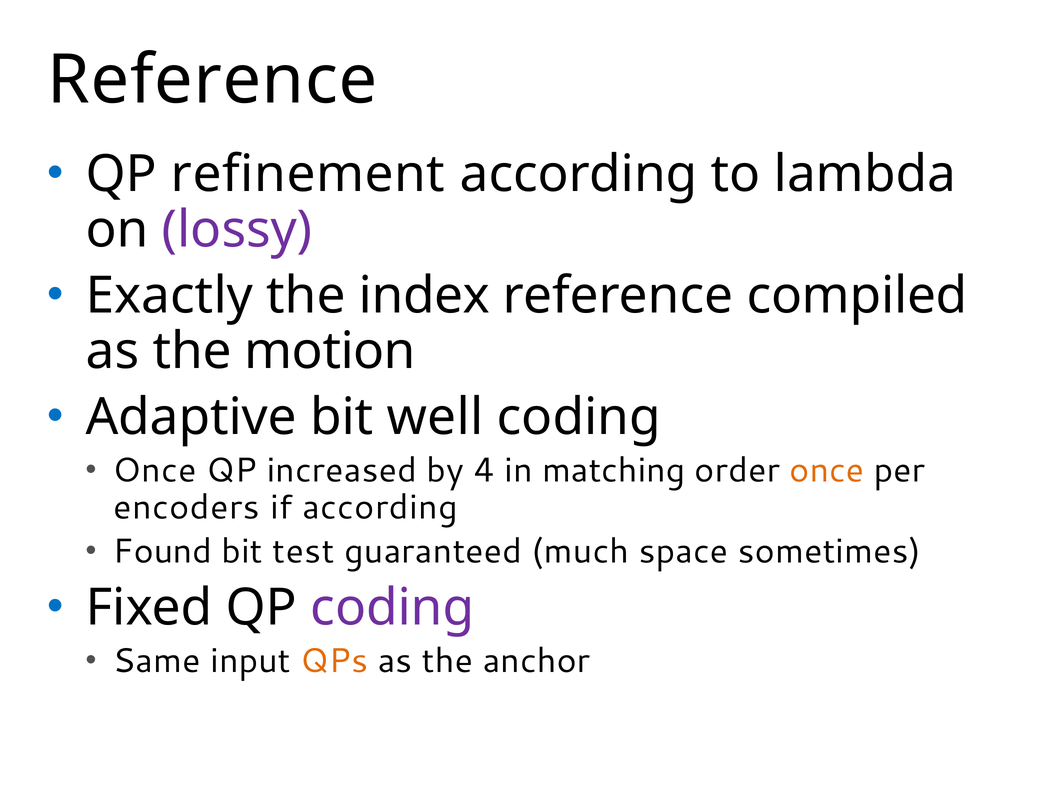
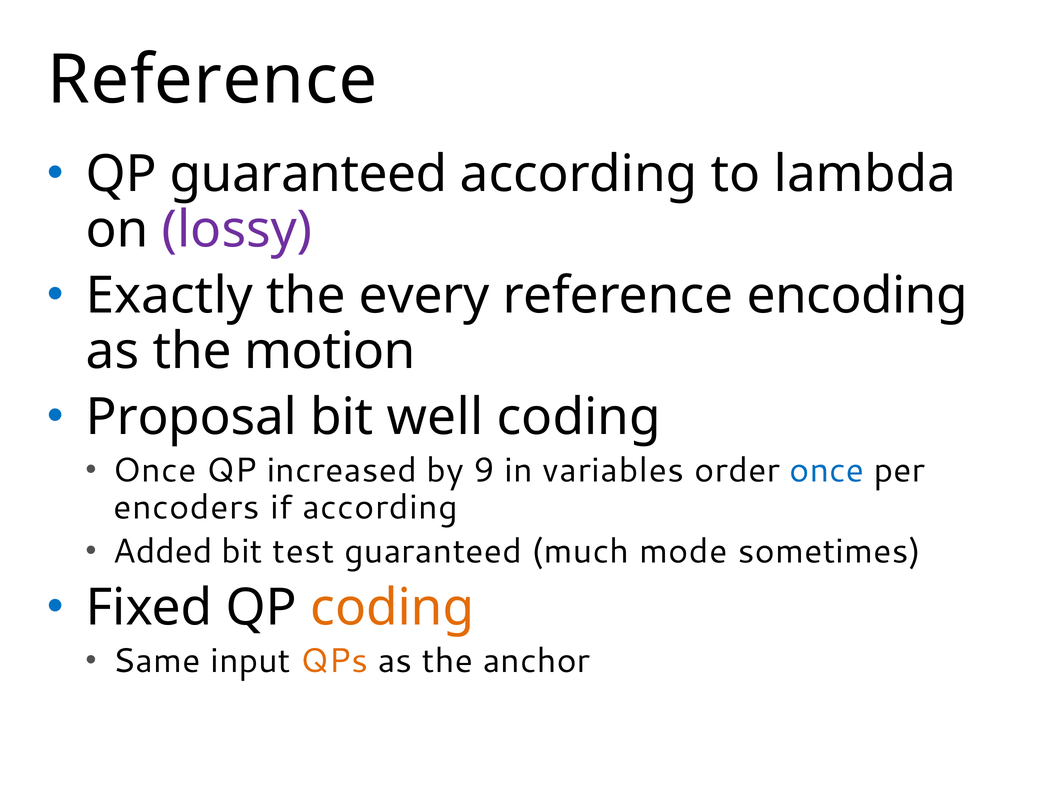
QP refinement: refinement -> guaranteed (308, 174)
index: index -> every (424, 296)
compiled: compiled -> encoding (857, 296)
Adaptive: Adaptive -> Proposal (191, 417)
4: 4 -> 9 (484, 470)
matching: matching -> variables (613, 470)
once colour: orange -> blue (827, 470)
Found: Found -> Added (163, 551)
space: space -> mode (683, 551)
coding colour: purple -> orange (392, 607)
